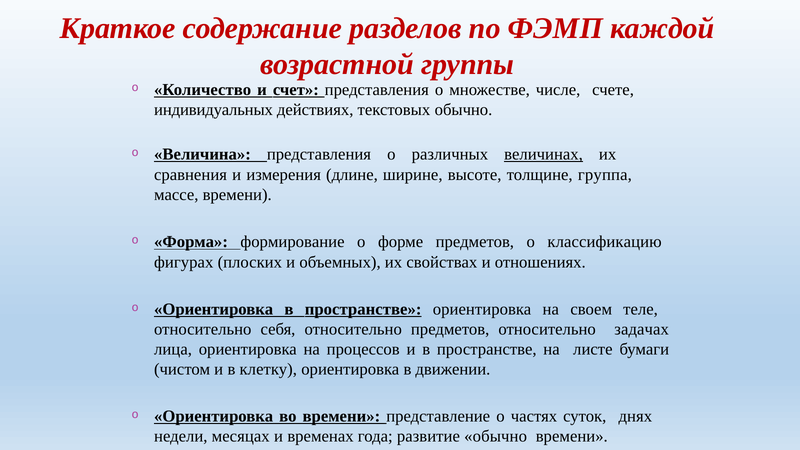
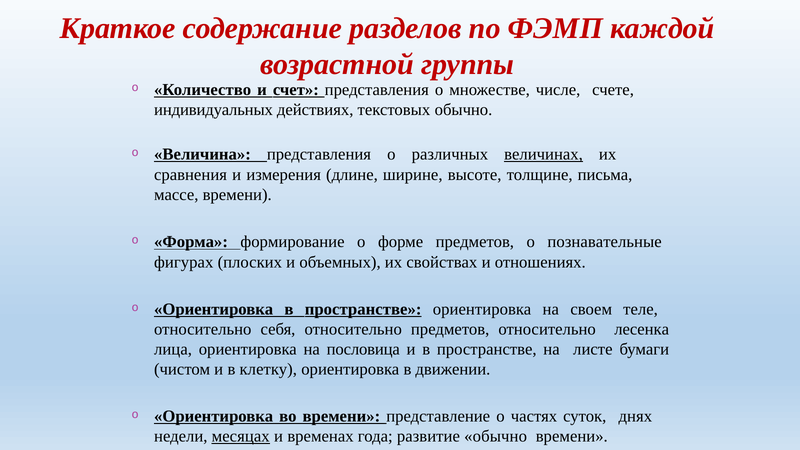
группа: группа -> письма (605, 174)
классификацию: классификацию -> познавательные (605, 242)
задачах: задачах -> лесенка (642, 329)
процессов: процессов -> пословица (363, 349)
месяцах underline: none -> present (241, 436)
